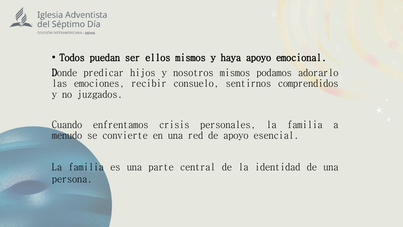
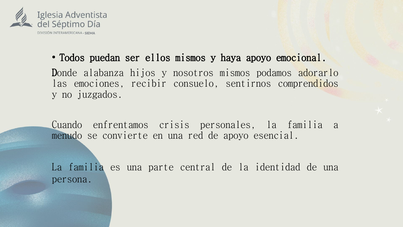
predicar: predicar -> alabanza (104, 73)
